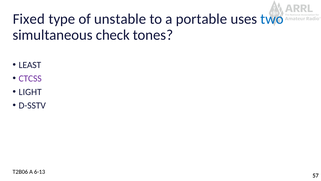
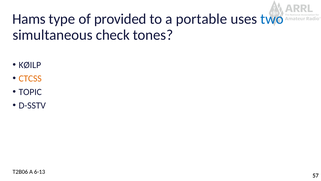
Fixed: Fixed -> Hams (29, 19)
unstable: unstable -> provided (120, 19)
LEAST: LEAST -> KØILP (30, 65)
CTCSS colour: purple -> orange (30, 78)
LIGHT: LIGHT -> TOPIC (30, 92)
